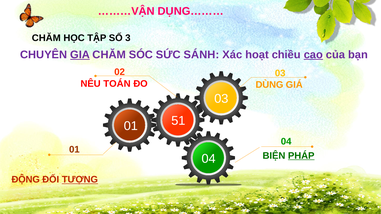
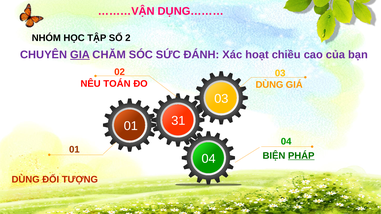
CHĂM: CHĂM -> NHÓM (46, 38)
3: 3 -> 2 (128, 38)
SÁNH: SÁNH -> ĐÁNH (202, 55)
cao underline: present -> none (313, 55)
51: 51 -> 31 (178, 121)
ĐỘNG: ĐỘNG -> DÙNG (26, 180)
TƯỢNG underline: present -> none (80, 180)
